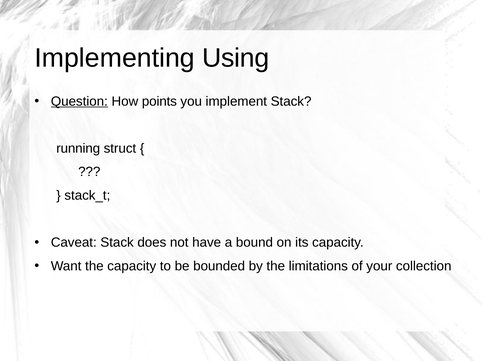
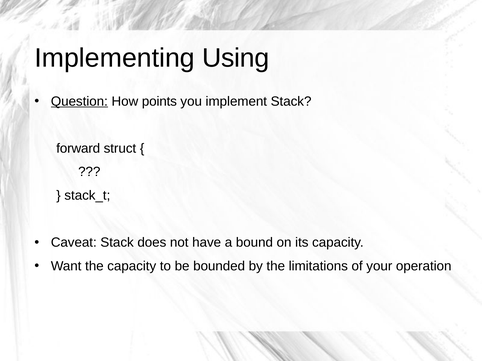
running: running -> forward (78, 149)
collection: collection -> operation (424, 266)
